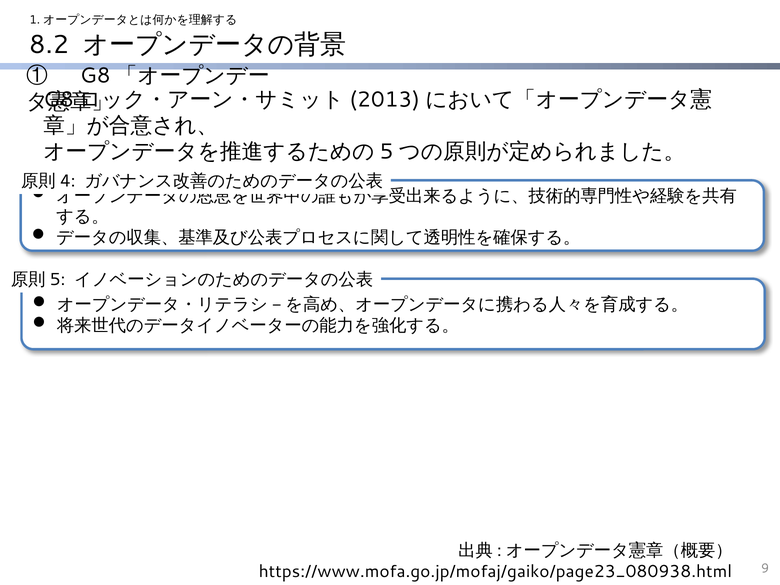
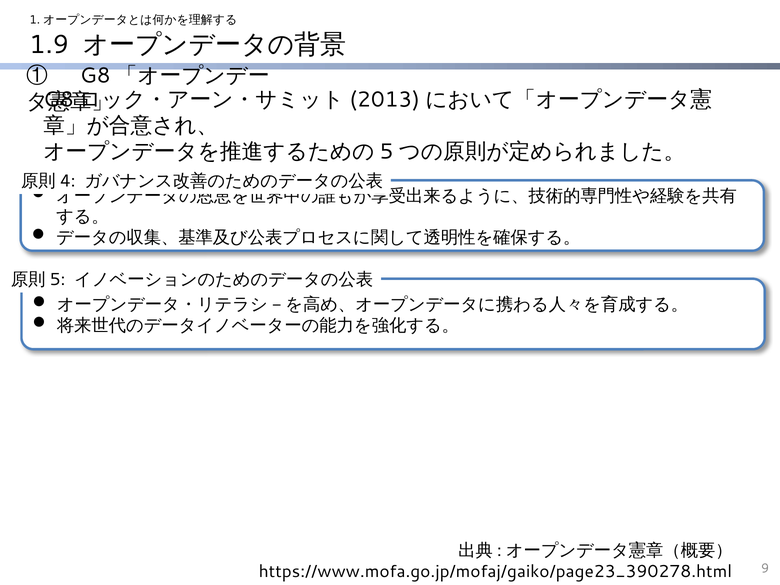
8.2: 8.2 -> 1.9 (49, 45)
https://www.mofa.go.jp/mofaj/gaiko/page23_080938.html: https://www.mofa.go.jp/mofaj/gaiko/page23_080938.html -> https://www.mofa.go.jp/mofaj/gaiko/page23_390278.html (495, 571)
